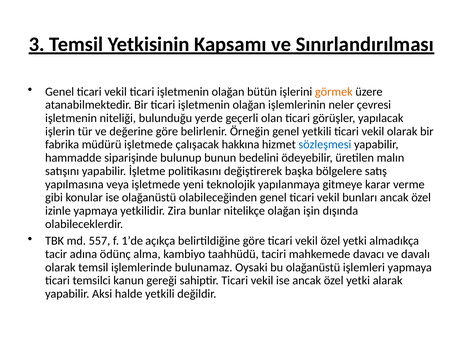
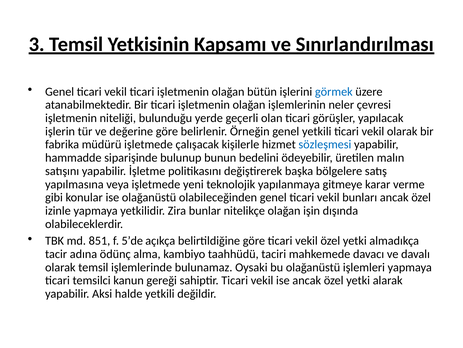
görmek colour: orange -> blue (334, 92)
hakkına: hakkına -> kişilerle (241, 144)
557: 557 -> 851 (99, 240)
1’de: 1’de -> 5’de (132, 240)
